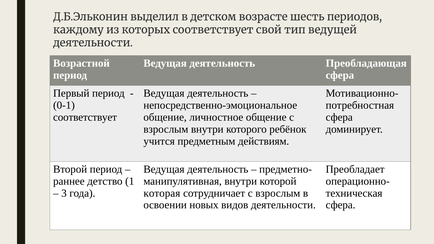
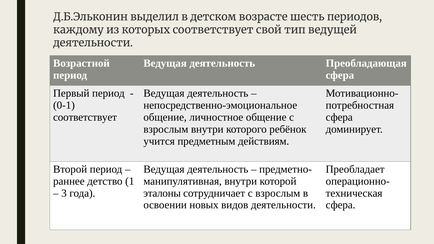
которая: которая -> эталоны (162, 193)
